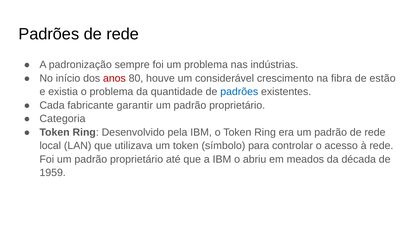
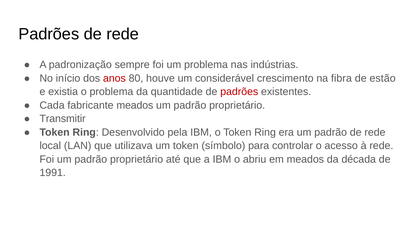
padrões colour: blue -> red (239, 92)
fabricante garantir: garantir -> meados (135, 105)
Categoria: Categoria -> Transmitir (63, 119)
1959: 1959 -> 1991 (53, 173)
